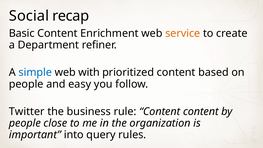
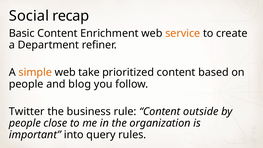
simple colour: blue -> orange (35, 72)
with: with -> take (89, 72)
easy: easy -> blog (80, 84)
Content content: content -> outside (201, 112)
